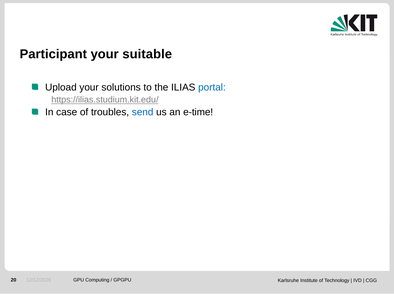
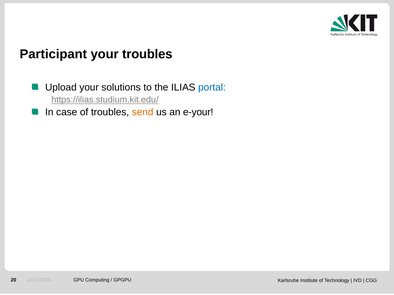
your suitable: suitable -> troubles (147, 54)
send colour: blue -> orange (143, 112)
e-time: e-time -> e-your (198, 112)
